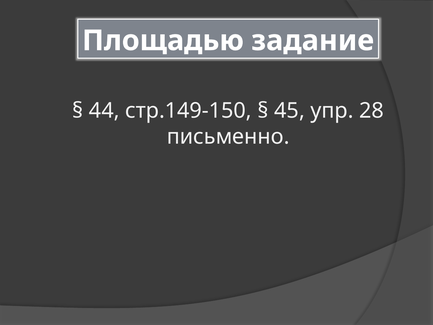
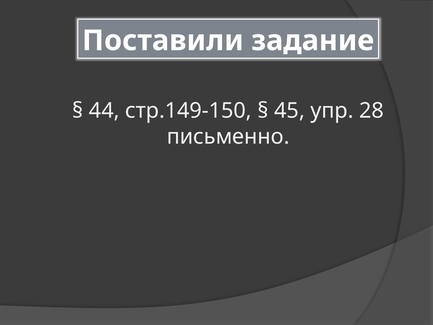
Площадью: Площадью -> Поставили (163, 41)
